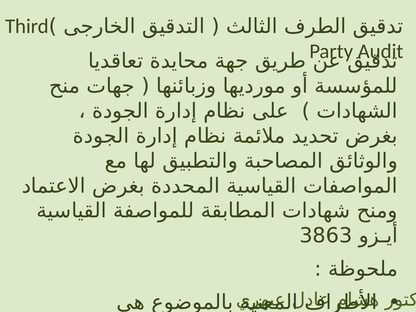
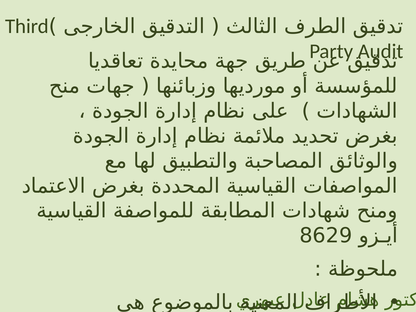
3863: 3863 -> 8629 (326, 236)
